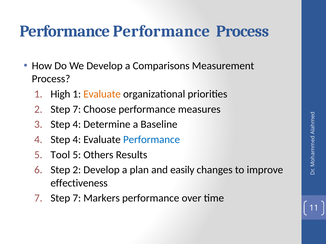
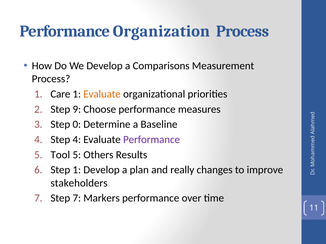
Performance Performance: Performance -> Organization (161, 31)
High: High -> Care (60, 94)
2 Step 7: 7 -> 9 (77, 109)
3 Step 4: 4 -> 0 (77, 125)
Performance colour: blue -> purple (152, 140)
Step 2: 2 -> 1 (77, 170)
easily: easily -> really (182, 170)
effectiveness: effectiveness -> stakeholders (79, 183)
